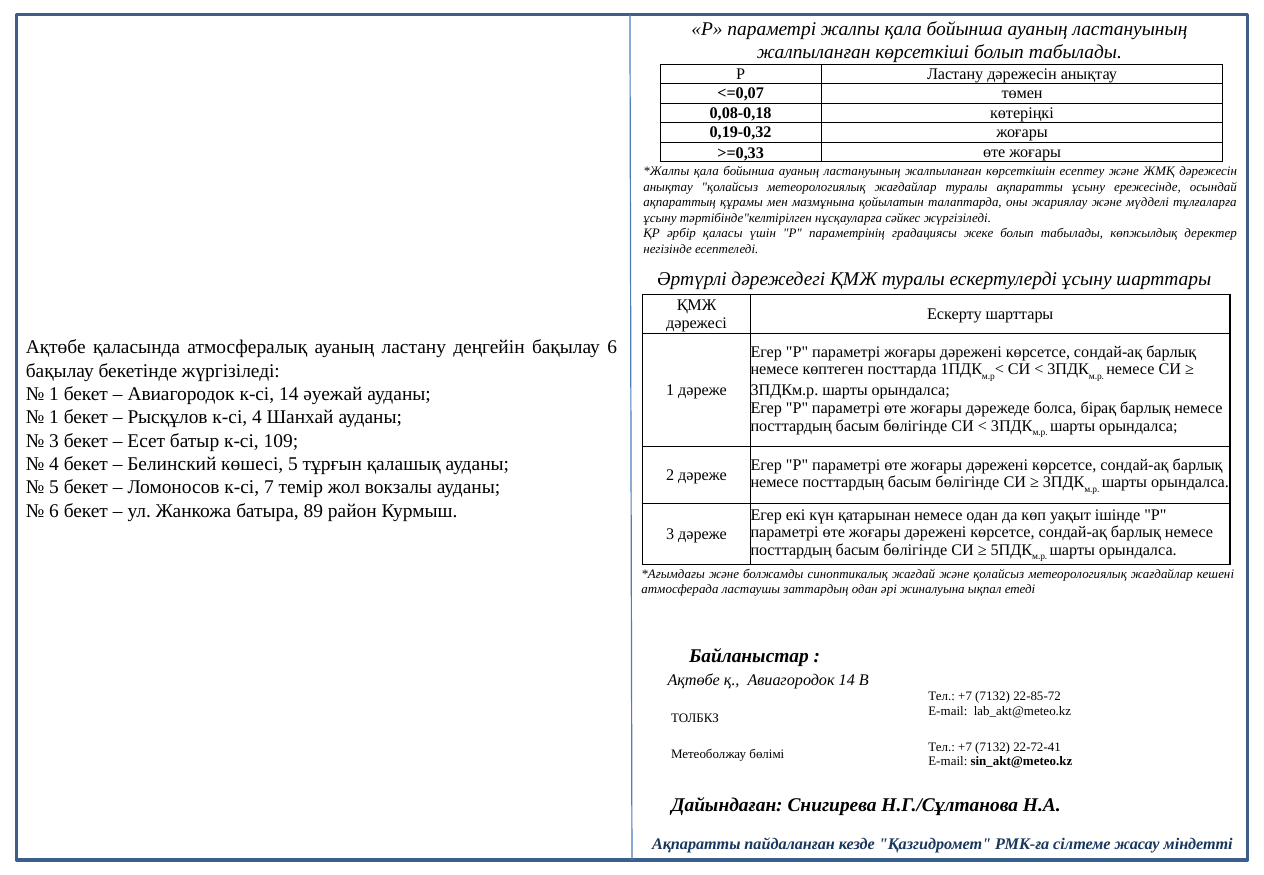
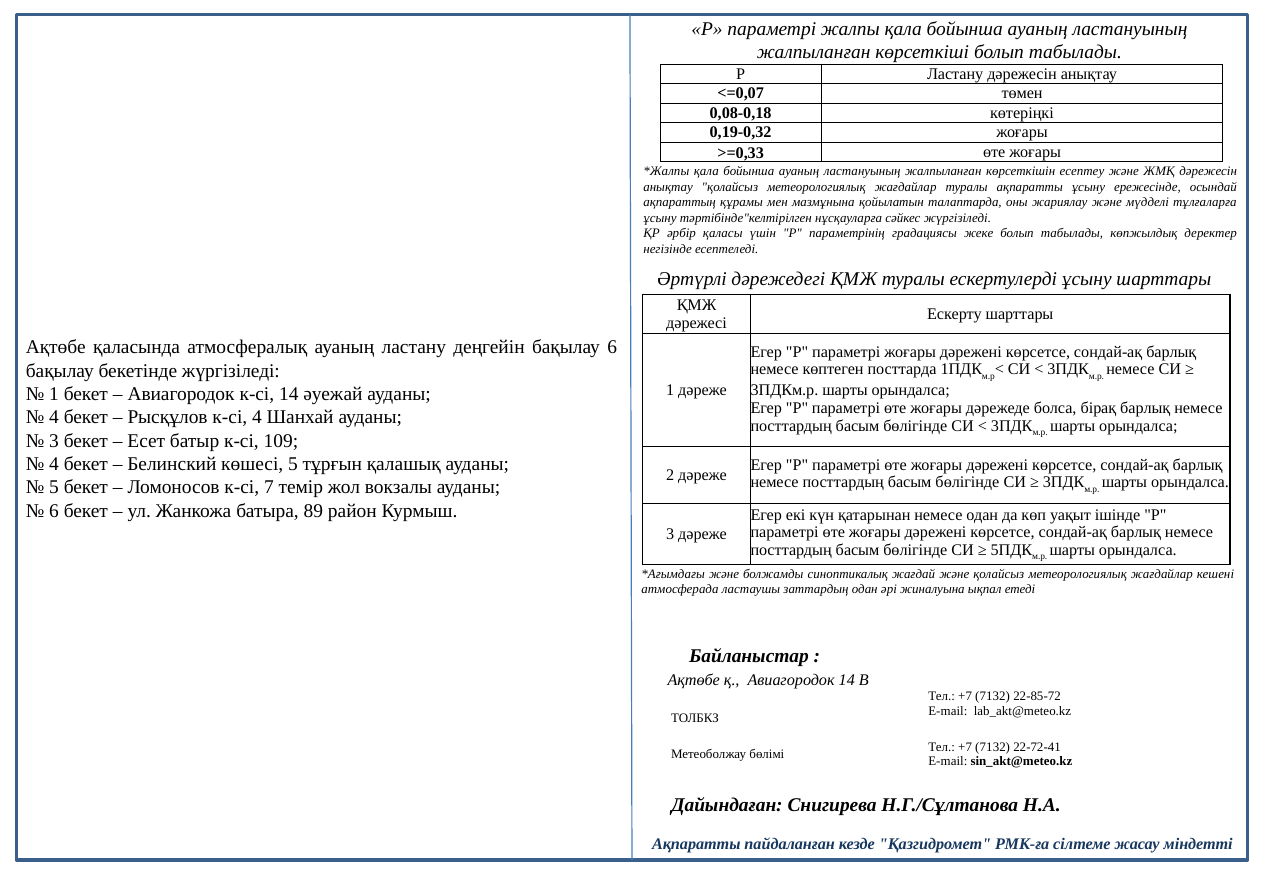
1: 1 -> 4 (54, 417)
